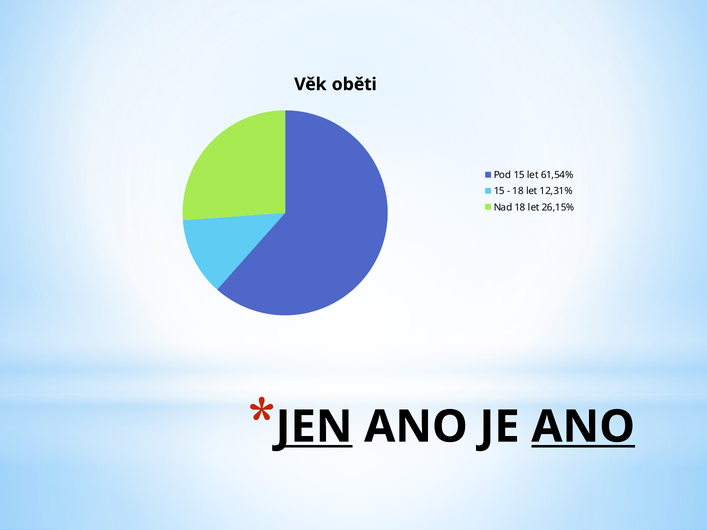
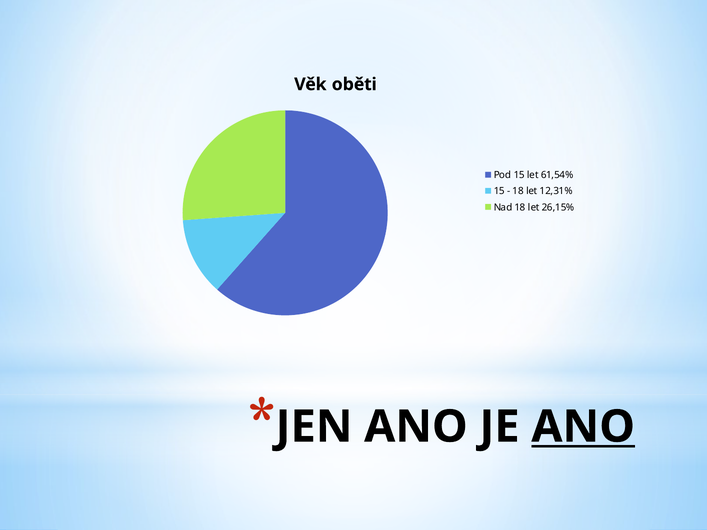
JEN underline: present -> none (314, 427)
